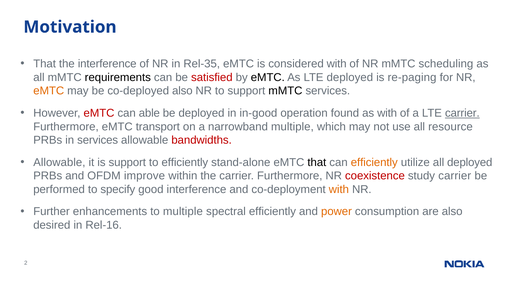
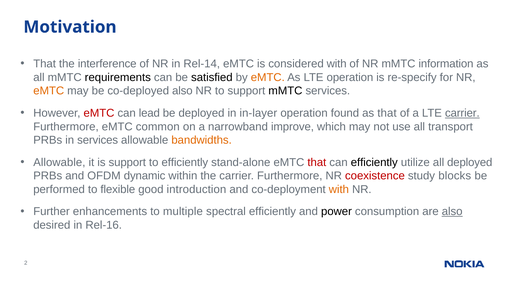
Rel-35: Rel-35 -> Rel-14 (202, 64)
scheduling: scheduling -> information (446, 64)
satisfied colour: red -> black (212, 77)
eMTC colour: black -> orange (268, 77)
LTE deployed: deployed -> operation (350, 77)
re-paging: re-paging -> re-specify (412, 77)
able: able -> lead (149, 113)
in-good: in-good -> in-layer (258, 113)
as with: with -> that (387, 113)
transport: transport -> common (158, 127)
narrowband multiple: multiple -> improve (292, 127)
resource: resource -> transport (451, 127)
bandwidths colour: red -> orange (202, 140)
that colour: black -> red (317, 163)
efficiently colour: orange -> black (374, 163)
improve: improve -> dynamic (145, 176)
study carrier: carrier -> blocks (455, 176)
specify: specify -> flexible (118, 190)
good interference: interference -> introduction (196, 190)
power colour: orange -> black (336, 212)
also underline: none -> present (452, 212)
